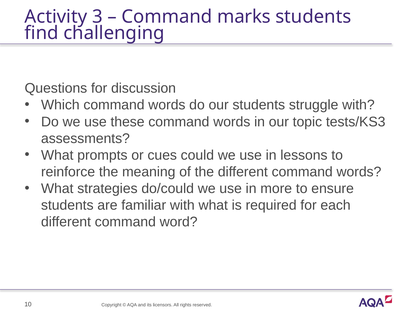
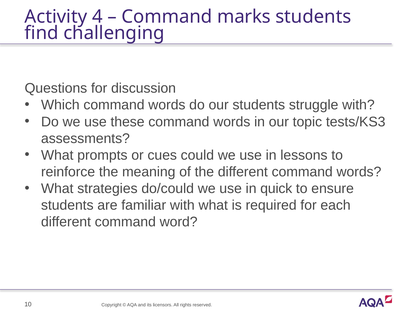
3: 3 -> 4 (97, 17)
more: more -> quick (276, 188)
